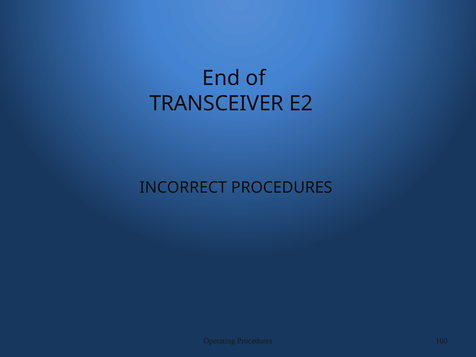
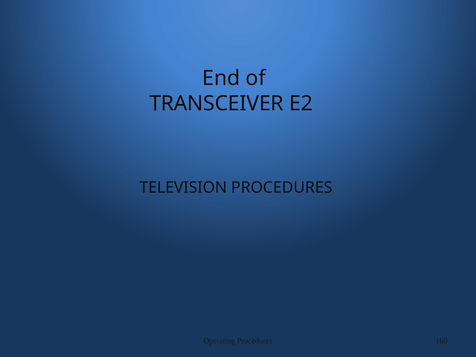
INCORRECT: INCORRECT -> TELEVISION (183, 188)
